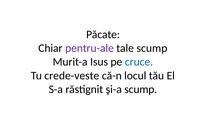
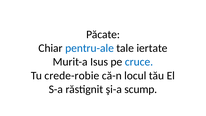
pentru-ale colour: purple -> blue (90, 48)
tale scump: scump -> iertate (152, 48)
crede-veste: crede-veste -> crede-robie (72, 76)
